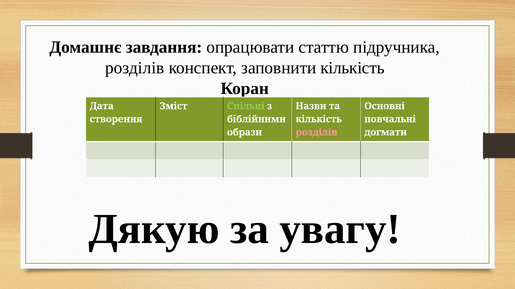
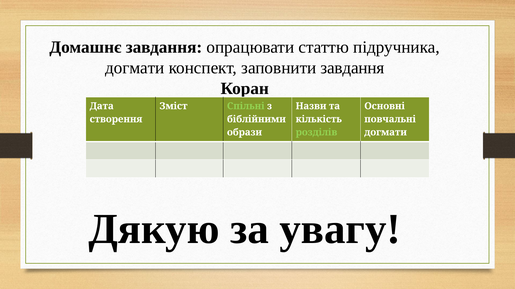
розділів: розділів -> догмати (135, 68)
заповнити кількість: кількість -> завдання (352, 68)
розділів colour: pink -> light green (316, 133)
